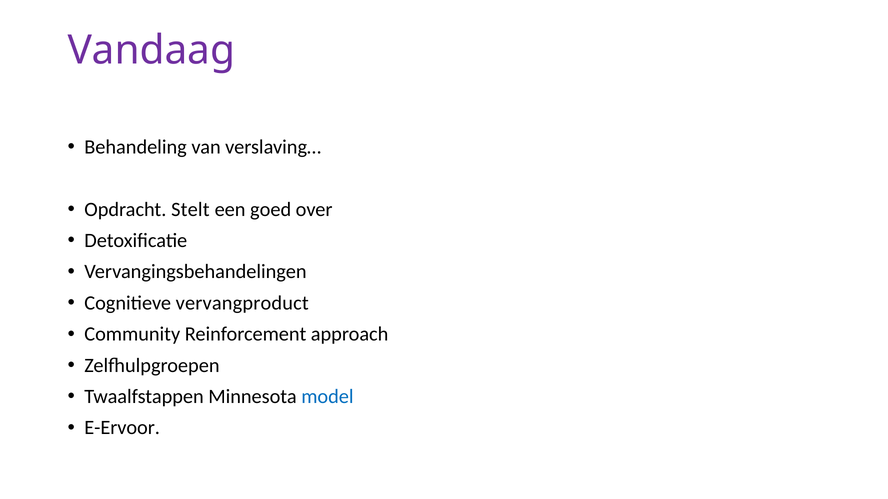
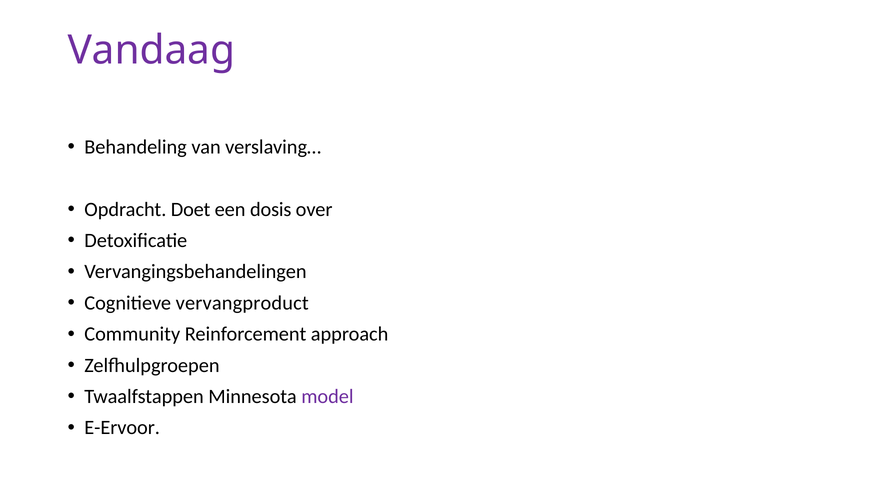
Stelt: Stelt -> Doet (191, 210)
goed: goed -> dosis (271, 210)
model colour: blue -> purple (327, 397)
